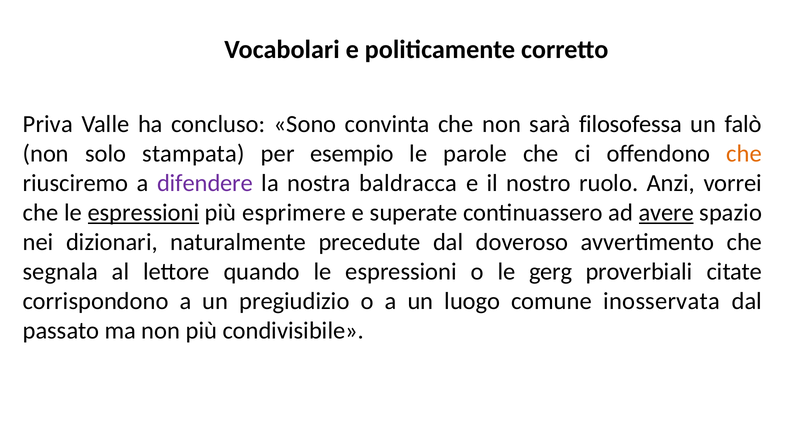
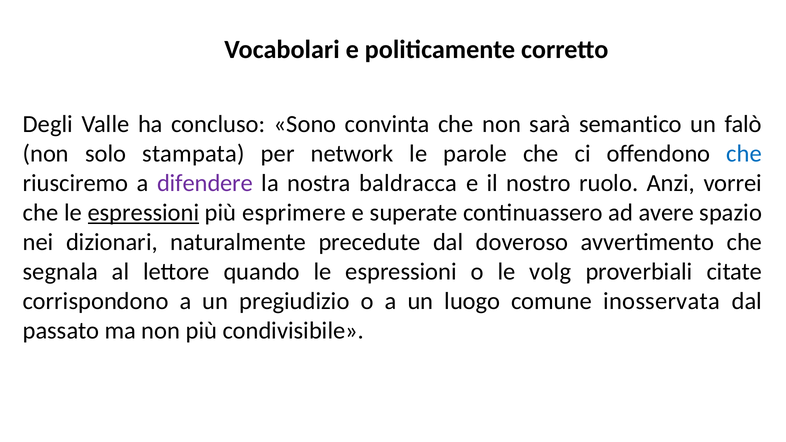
Priva: Priva -> Degli (48, 124)
filosofessa: filosofessa -> semantico (630, 124)
esempio: esempio -> network (352, 154)
che colour: orange -> blue (744, 154)
avere underline: present -> none (666, 213)
gerg: gerg -> volg (550, 272)
